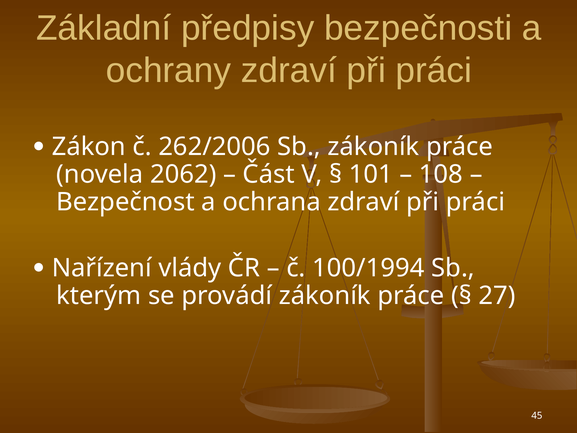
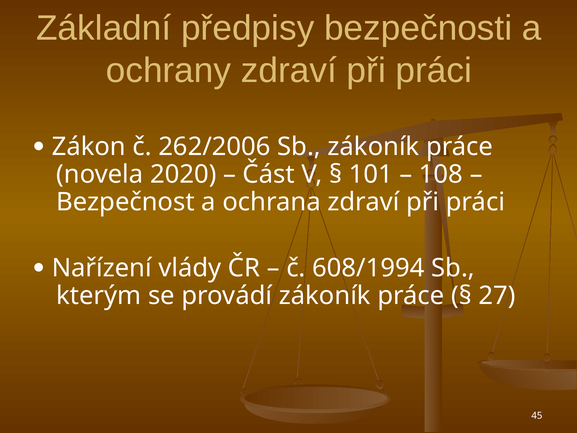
2062: 2062 -> 2020 (183, 174)
100/1994: 100/1994 -> 608/1994 (368, 268)
